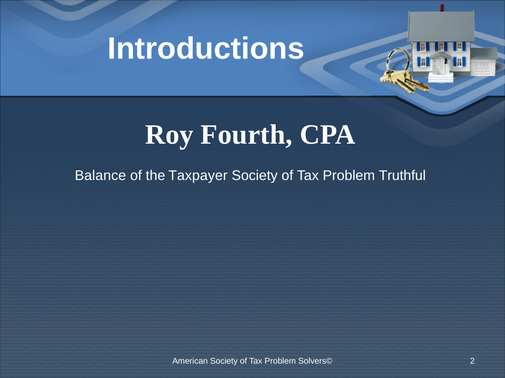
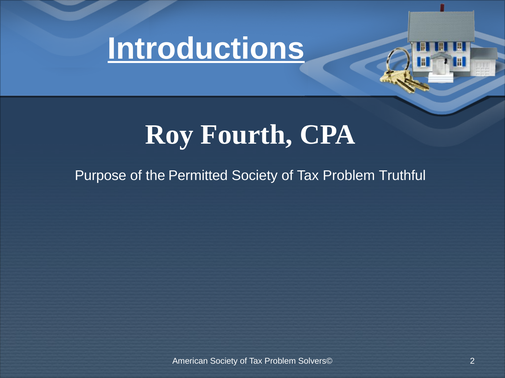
Introductions underline: none -> present (206, 49)
Balance: Balance -> Purpose (101, 176)
Taxpayer: Taxpayer -> Permitted (198, 176)
